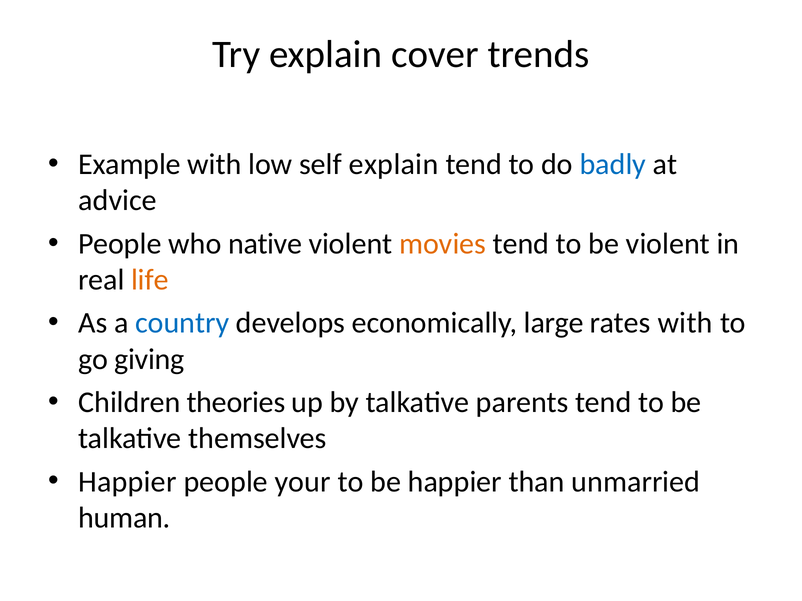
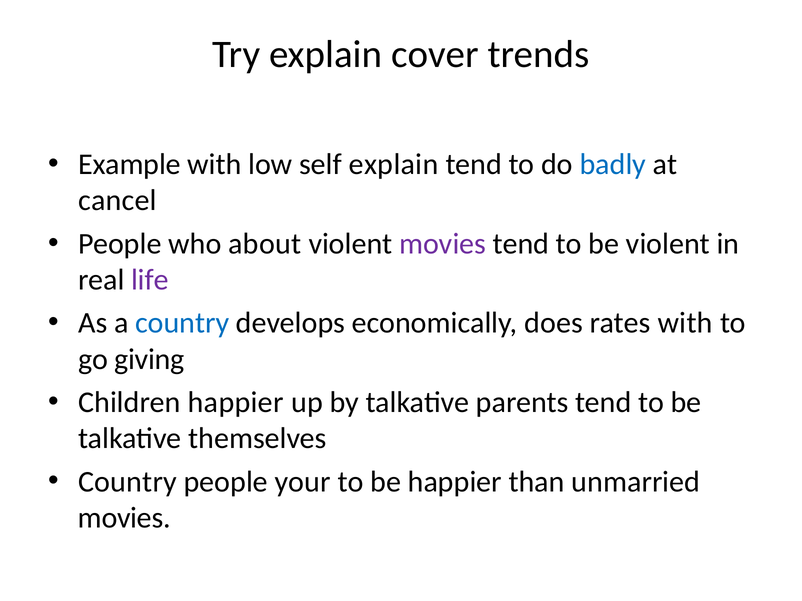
advice: advice -> cancel (118, 201)
native: native -> about (265, 244)
movies colour: orange -> purple (443, 244)
life colour: orange -> purple (150, 280)
large: large -> does (554, 323)
Children theories: theories -> happier (236, 403)
Happier: Happier -> Country (127, 482)
human: human -> movies (124, 518)
